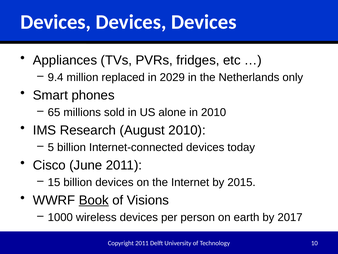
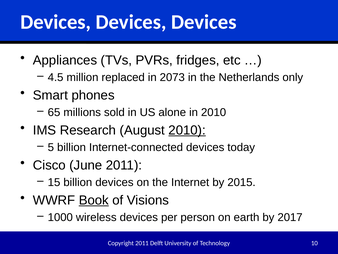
9.4: 9.4 -> 4.5 (56, 77)
2029: 2029 -> 2073 (172, 77)
2010 underline: none -> present (187, 130)
